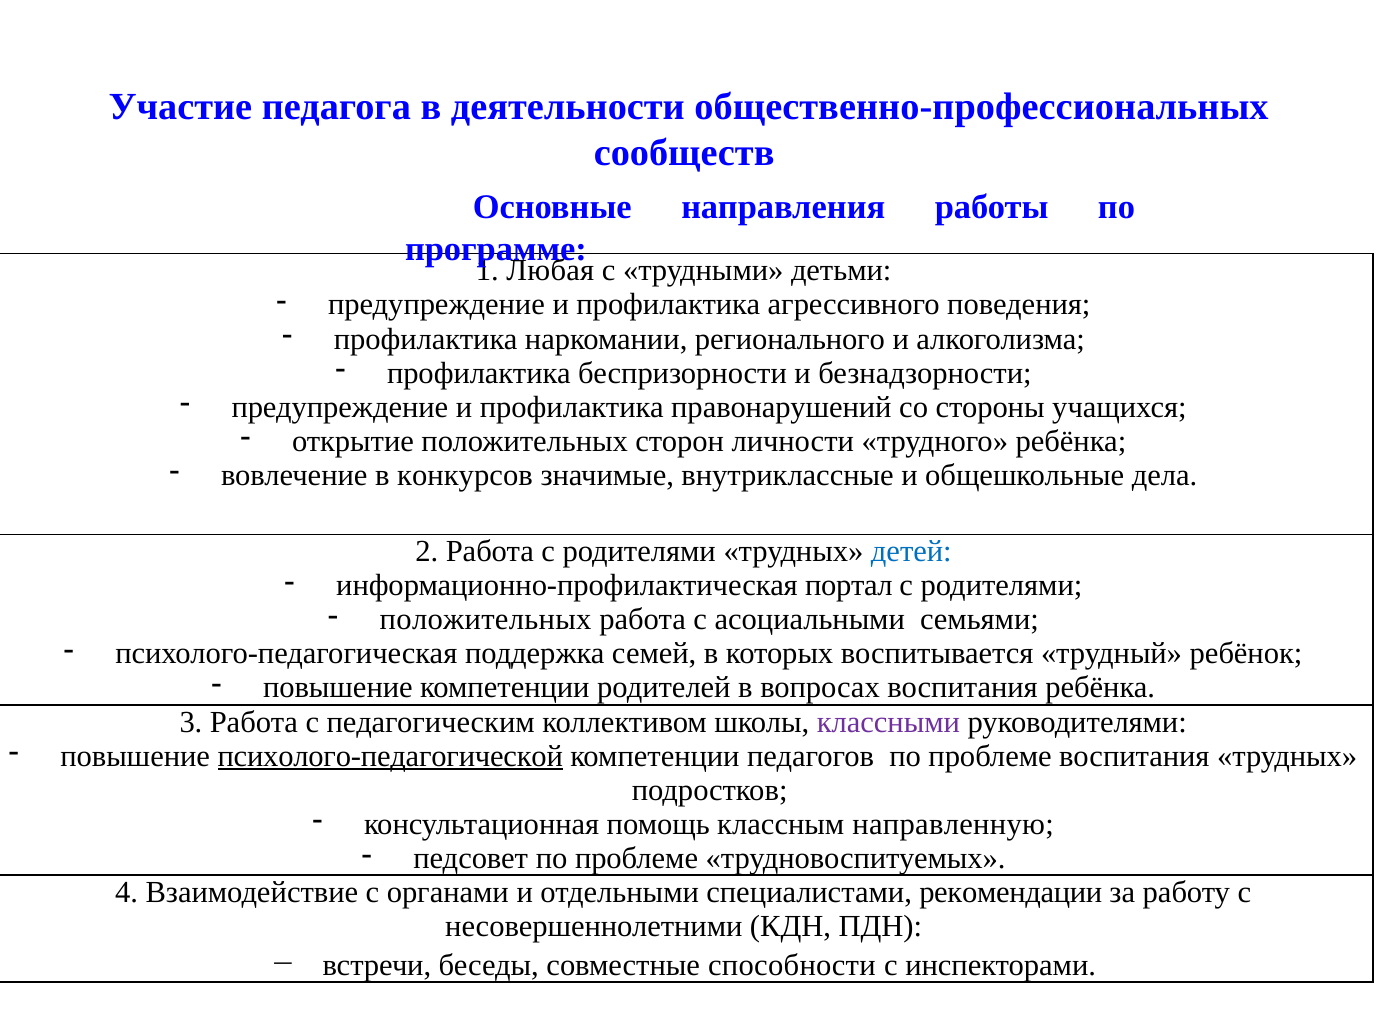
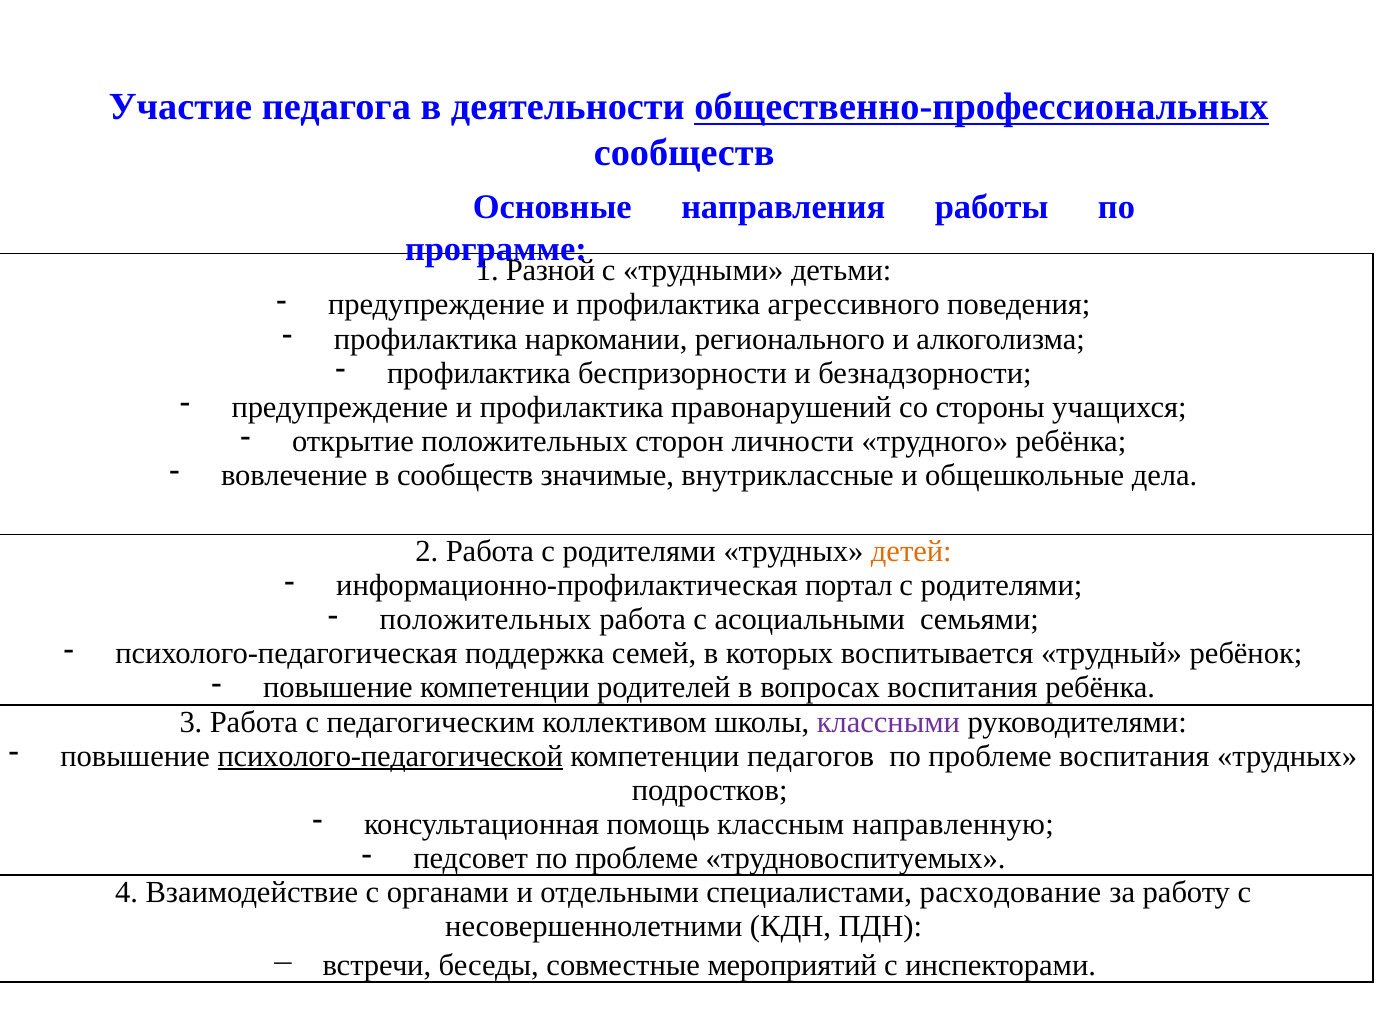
общественно-профессиональных underline: none -> present (982, 107)
Любая: Любая -> Разной (551, 271)
в конкурсов: конкурсов -> сообществ (465, 475)
детей colour: blue -> orange (911, 551)
рекомендации: рекомендации -> расходование (1010, 892)
способности: способности -> мероприятий (792, 965)
